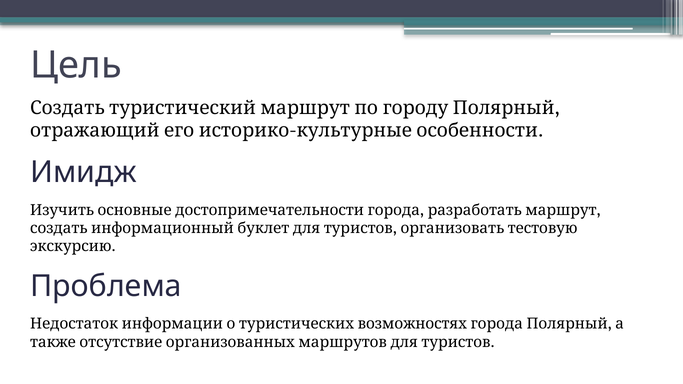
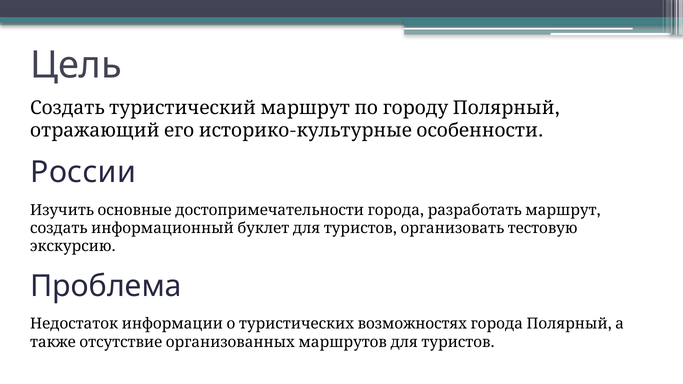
Имидж: Имидж -> России (83, 173)
